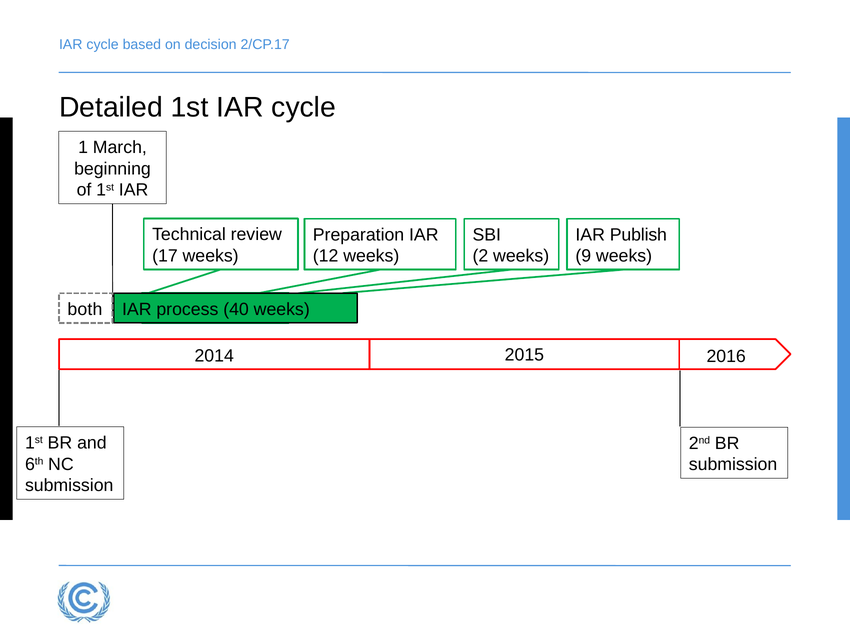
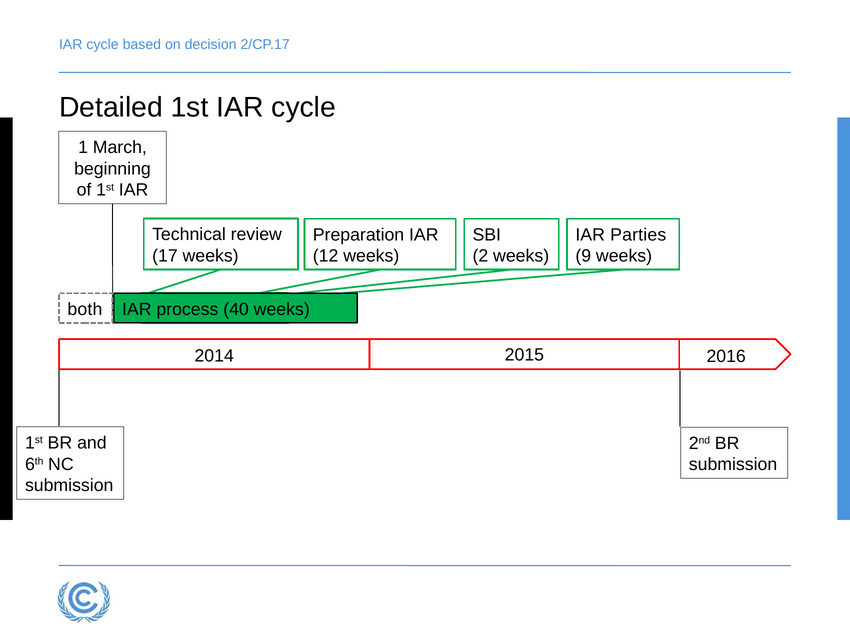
Publish: Publish -> Parties (638, 235)
